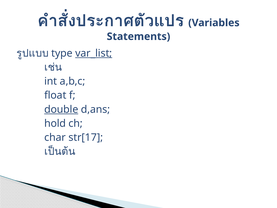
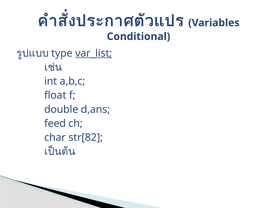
Statements: Statements -> Conditional (138, 36)
double underline: present -> none (61, 109)
hold: hold -> feed (55, 123)
str[17: str[17 -> str[82 (86, 137)
